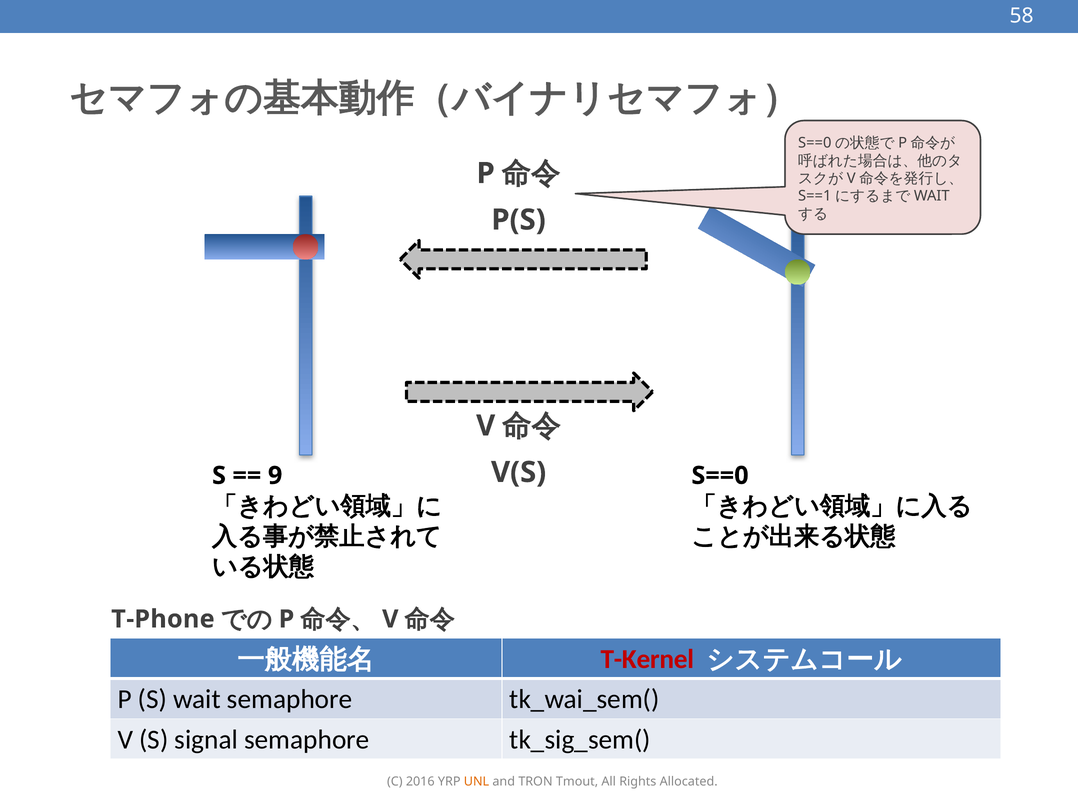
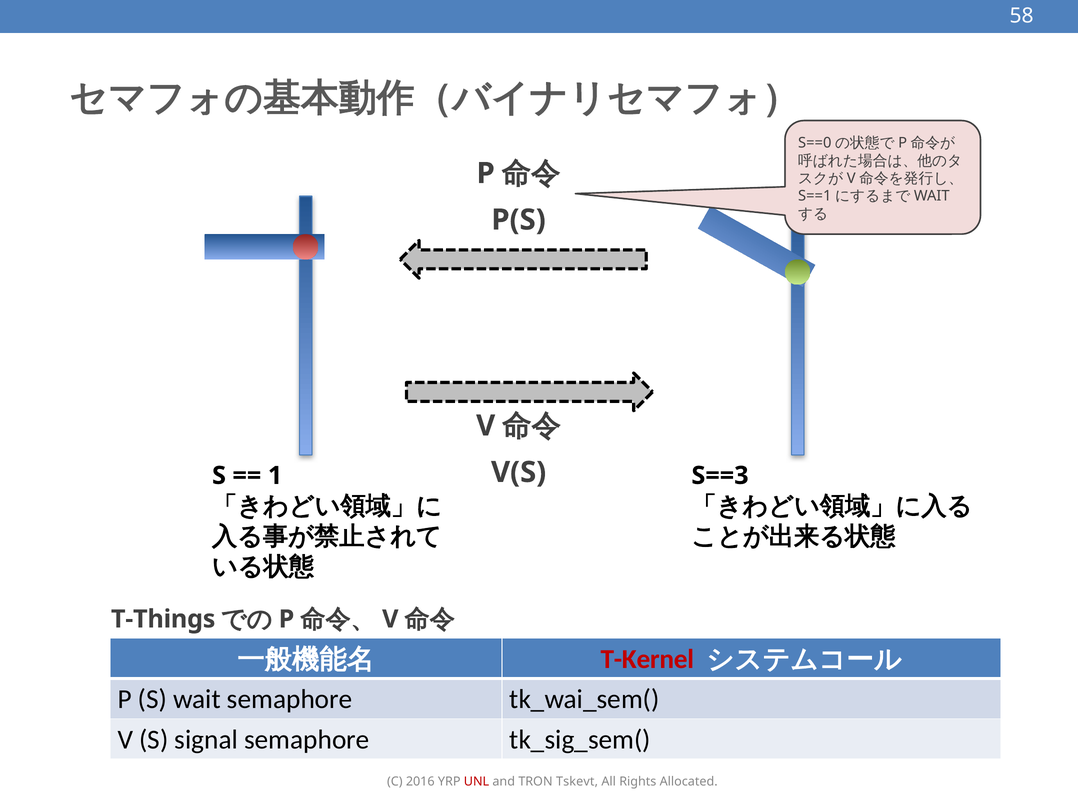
9: 9 -> 1 (275, 475)
S==0: S==0 -> S==3 (720, 475)
T-Phone: T-Phone -> T-Things (163, 619)
UNL colour: orange -> red (477, 781)
Tmout: Tmout -> Tskevt (577, 781)
